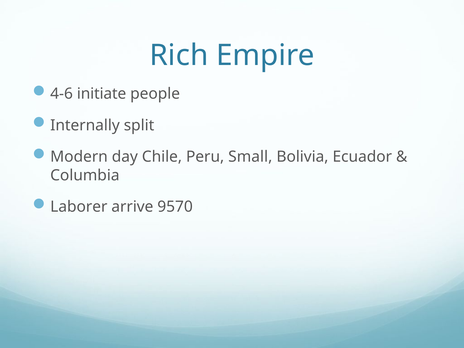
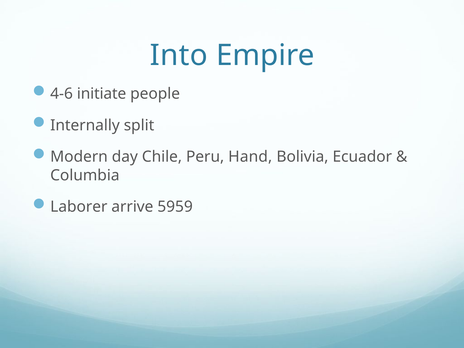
Rich: Rich -> Into (179, 55)
Small: Small -> Hand (250, 157)
9570: 9570 -> 5959 (175, 207)
